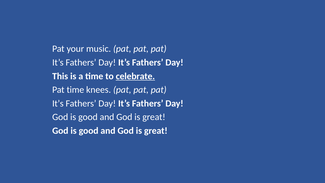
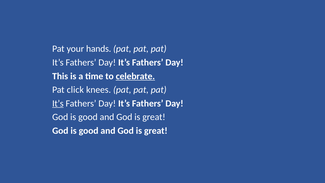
music: music -> hands (99, 49)
Pat time: time -> click (75, 90)
It’s underline: none -> present (58, 103)
